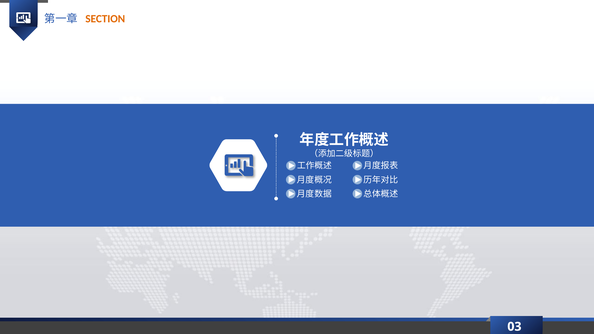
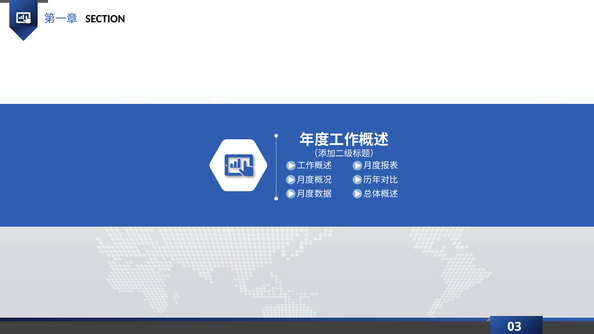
SECTION colour: orange -> black (105, 19)
